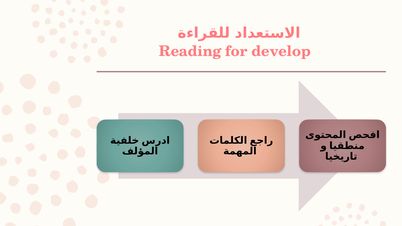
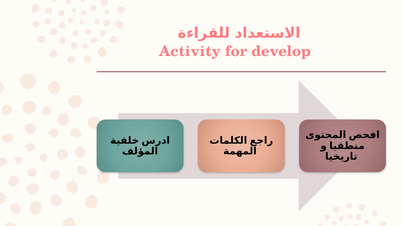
Reading: Reading -> Activity (190, 51)
